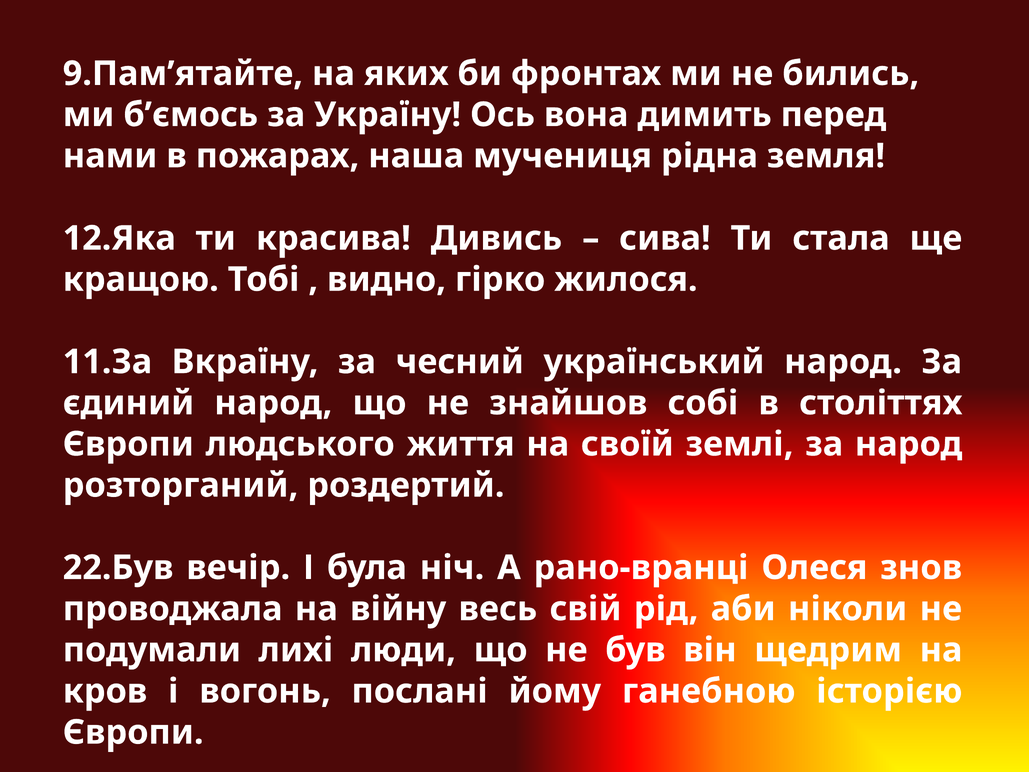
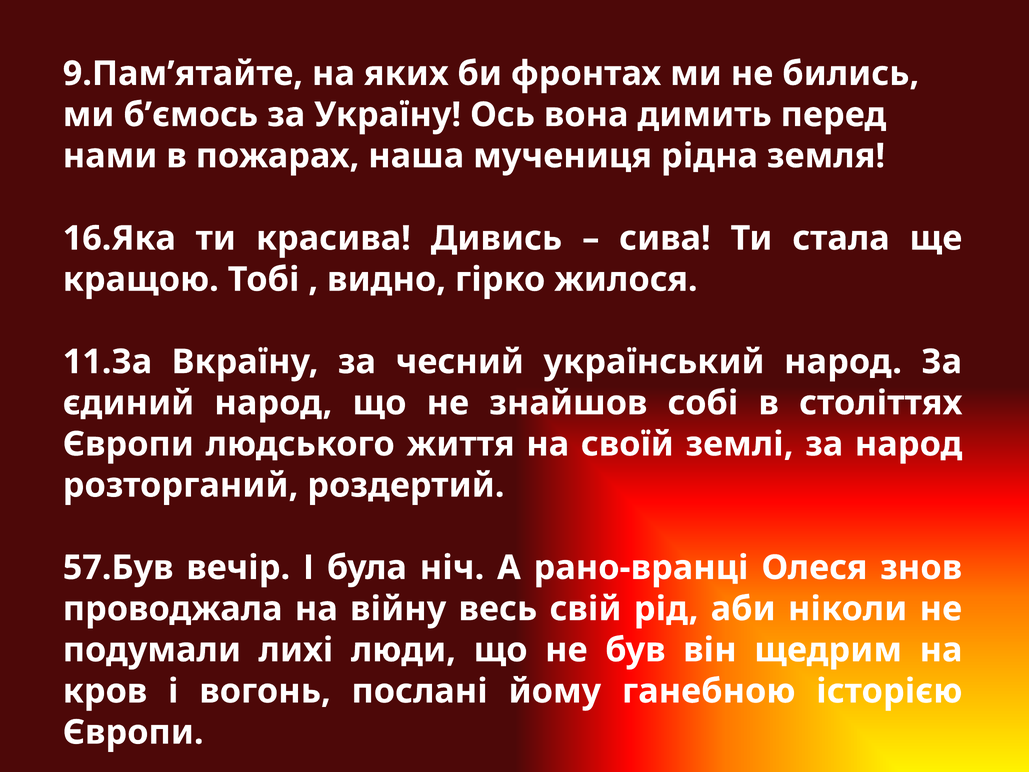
12.Яка: 12.Яка -> 16.Яка (119, 238)
22.Був: 22.Був -> 57.Був (118, 568)
